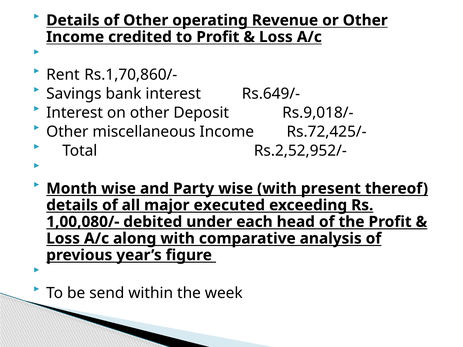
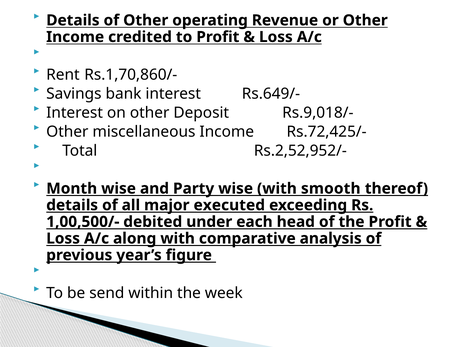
present: present -> smooth (331, 189)
1,00,080/-: 1,00,080/- -> 1,00,500/- (83, 222)
